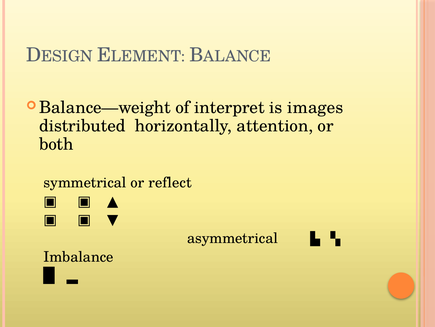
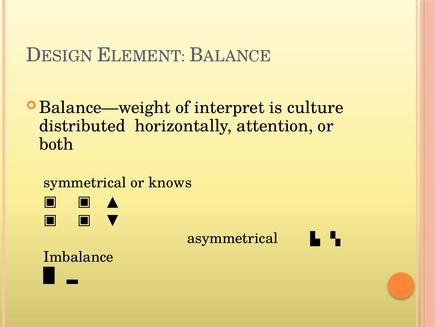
images: images -> culture (315, 107)
reflect: reflect -> knows (170, 182)
